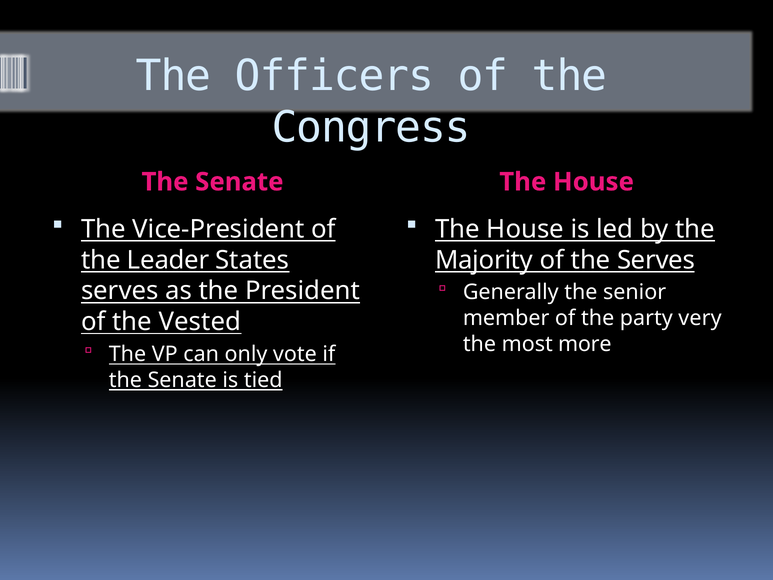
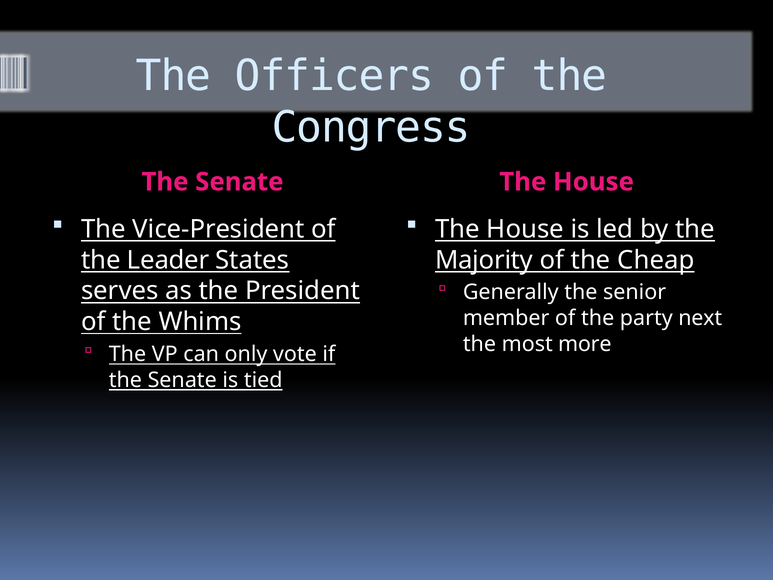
the Serves: Serves -> Cheap (656, 260)
very: very -> next (700, 318)
Vested: Vested -> Whims (200, 322)
